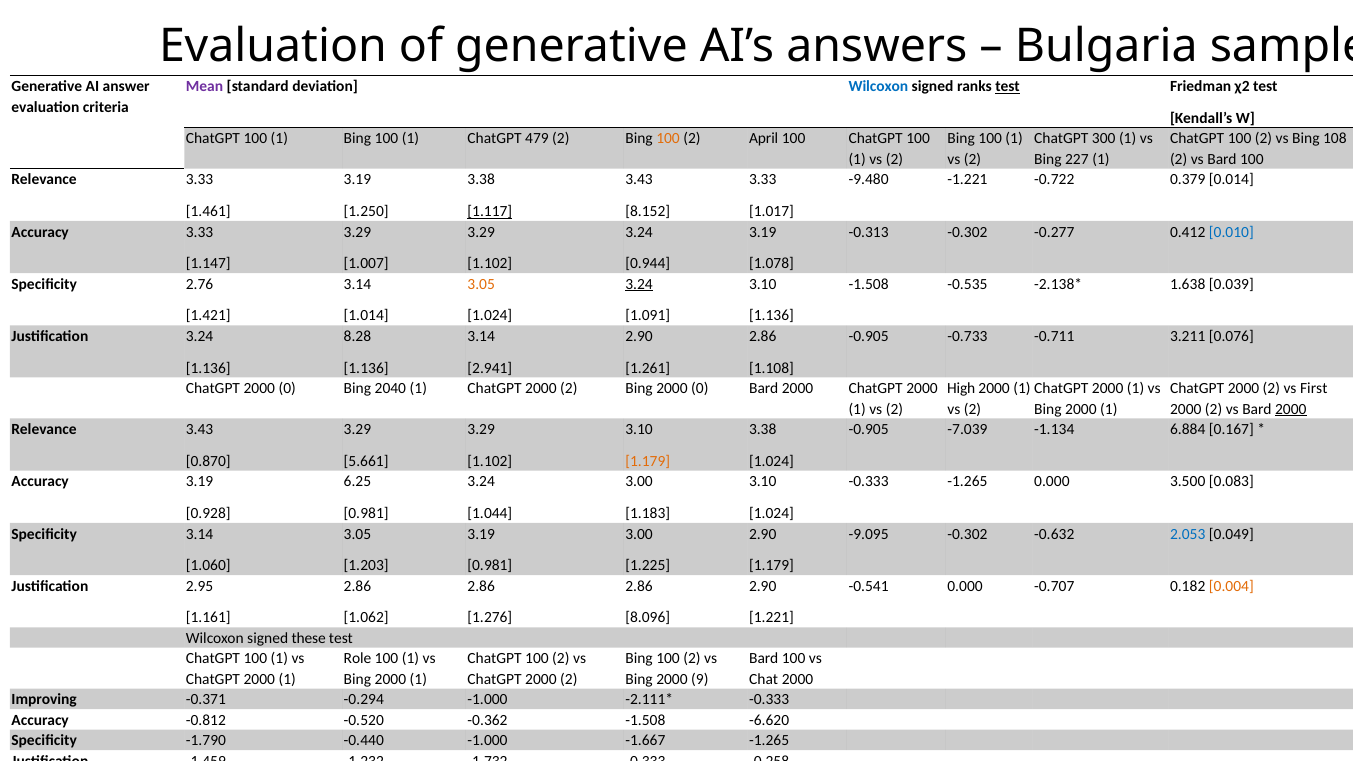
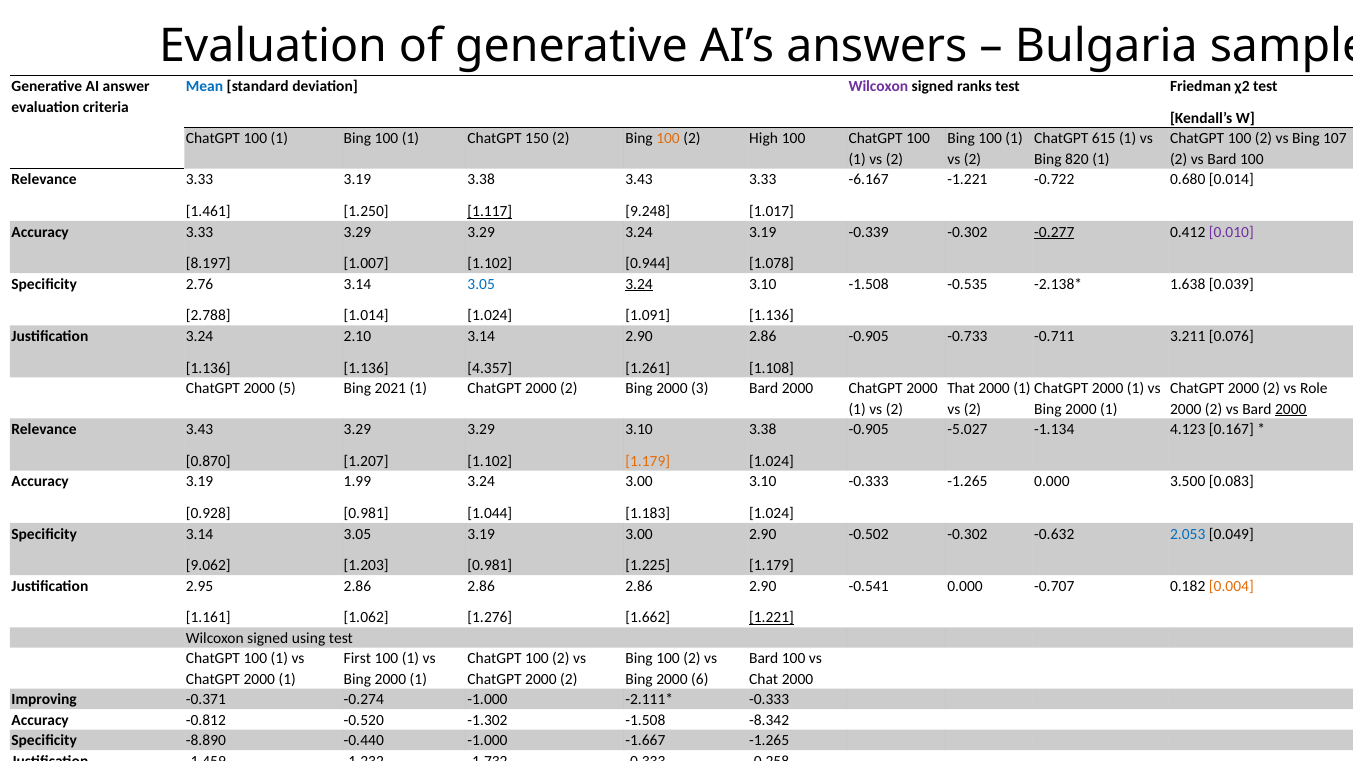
Mean colour: purple -> blue (205, 87)
Wilcoxon colour: blue -> purple (878, 87)
test underline: present -> none (1008, 87)
479: 479 -> 150 (537, 139)
April: April -> High (764, 139)
300: 300 -> 615 (1104, 139)
108: 108 -> 107 (1335, 139)
227: 227 -> 820 (1077, 159)
-9.480: -9.480 -> -6.167 (869, 180)
0.379: 0.379 -> 0.680 (1188, 180)
8.152: 8.152 -> 9.248 (648, 211)
-0.313: -0.313 -> -0.339 (869, 232)
-0.277 underline: none -> present (1054, 232)
0.010 colour: blue -> purple (1231, 232)
1.147: 1.147 -> 8.197 (208, 264)
3.05 colour: orange -> blue (481, 284)
1.421: 1.421 -> 2.788 (208, 316)
8.28: 8.28 -> 2.10 (357, 336)
2.941: 2.941 -> 4.357 (490, 368)
ChatGPT 2000 0: 0 -> 5 (287, 389)
2040: 2040 -> 2021 (390, 389)
Bing 2000 0: 0 -> 3 (700, 389)
High: High -> That (961, 389)
First: First -> Role (1314, 389)
-7.039: -7.039 -> -5.027 (967, 430)
6.884: 6.884 -> 4.123 (1188, 430)
5.661: 5.661 -> 1.207 (366, 461)
6.25: 6.25 -> 1.99 (357, 482)
-9.095: -9.095 -> -0.502 (869, 534)
1.060: 1.060 -> 9.062 (208, 566)
8.096: 8.096 -> 1.662 (648, 618)
1.221 underline: none -> present (771, 618)
these: these -> using (309, 638)
Role: Role -> First (357, 659)
9: 9 -> 6 (700, 679)
-0.294: -0.294 -> -0.274 (364, 700)
-0.362: -0.362 -> -1.302 (488, 720)
-6.620: -6.620 -> -8.342 (769, 720)
-1.790: -1.790 -> -8.890 (206, 741)
